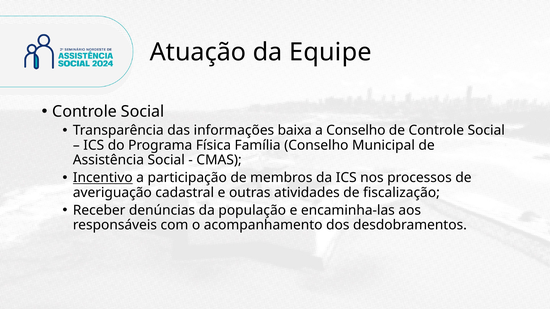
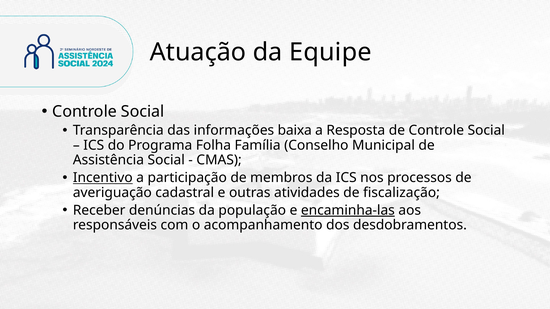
a Conselho: Conselho -> Resposta (356, 131)
Física: Física -> Folha (213, 145)
encaminha-las underline: none -> present (348, 211)
